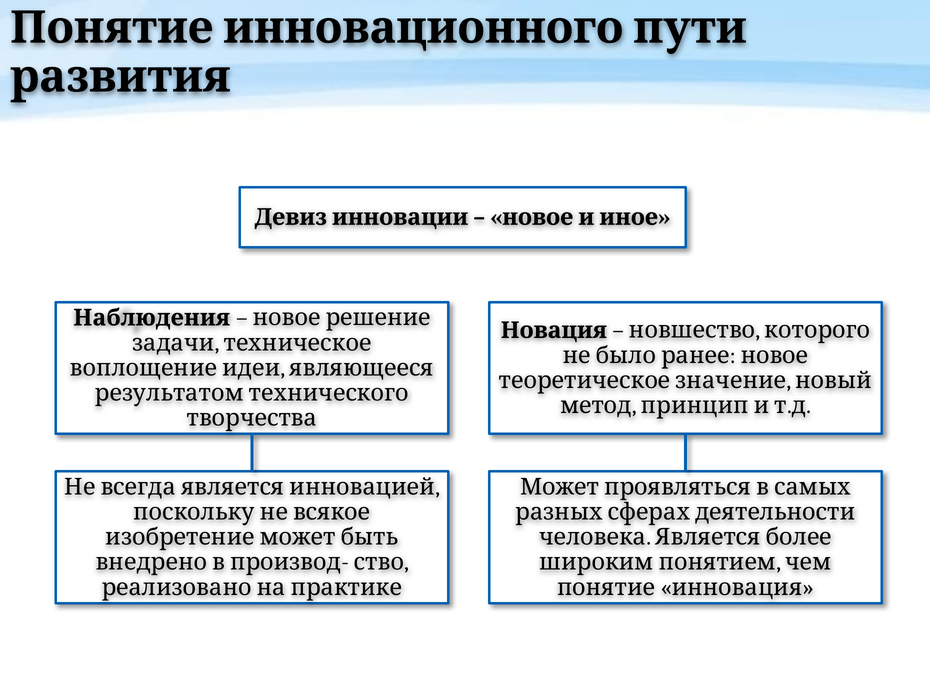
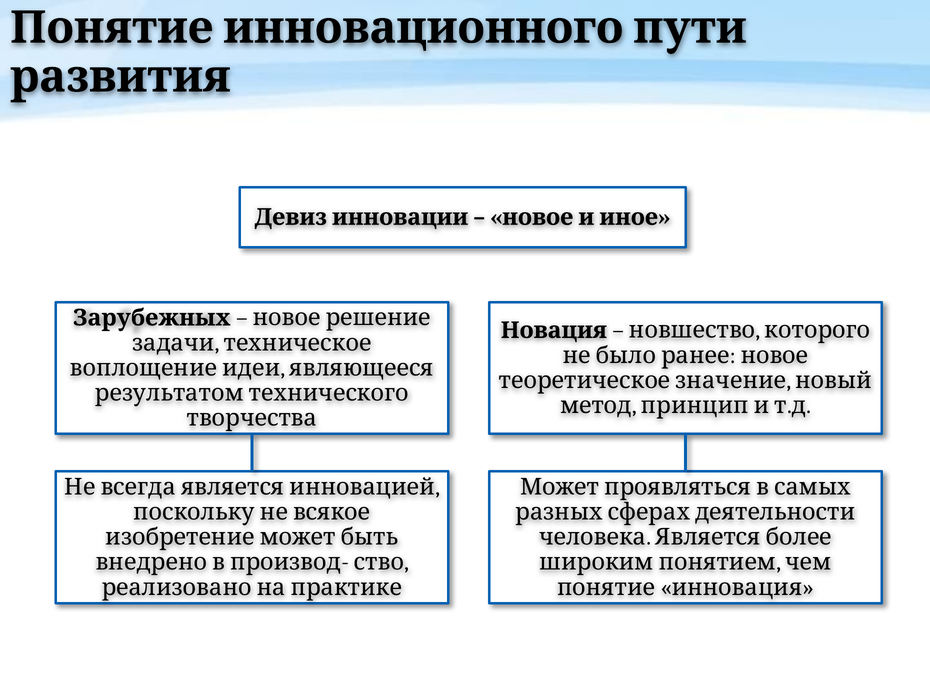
Наблюдения: Наблюдения -> Зарубежных (152, 318)
